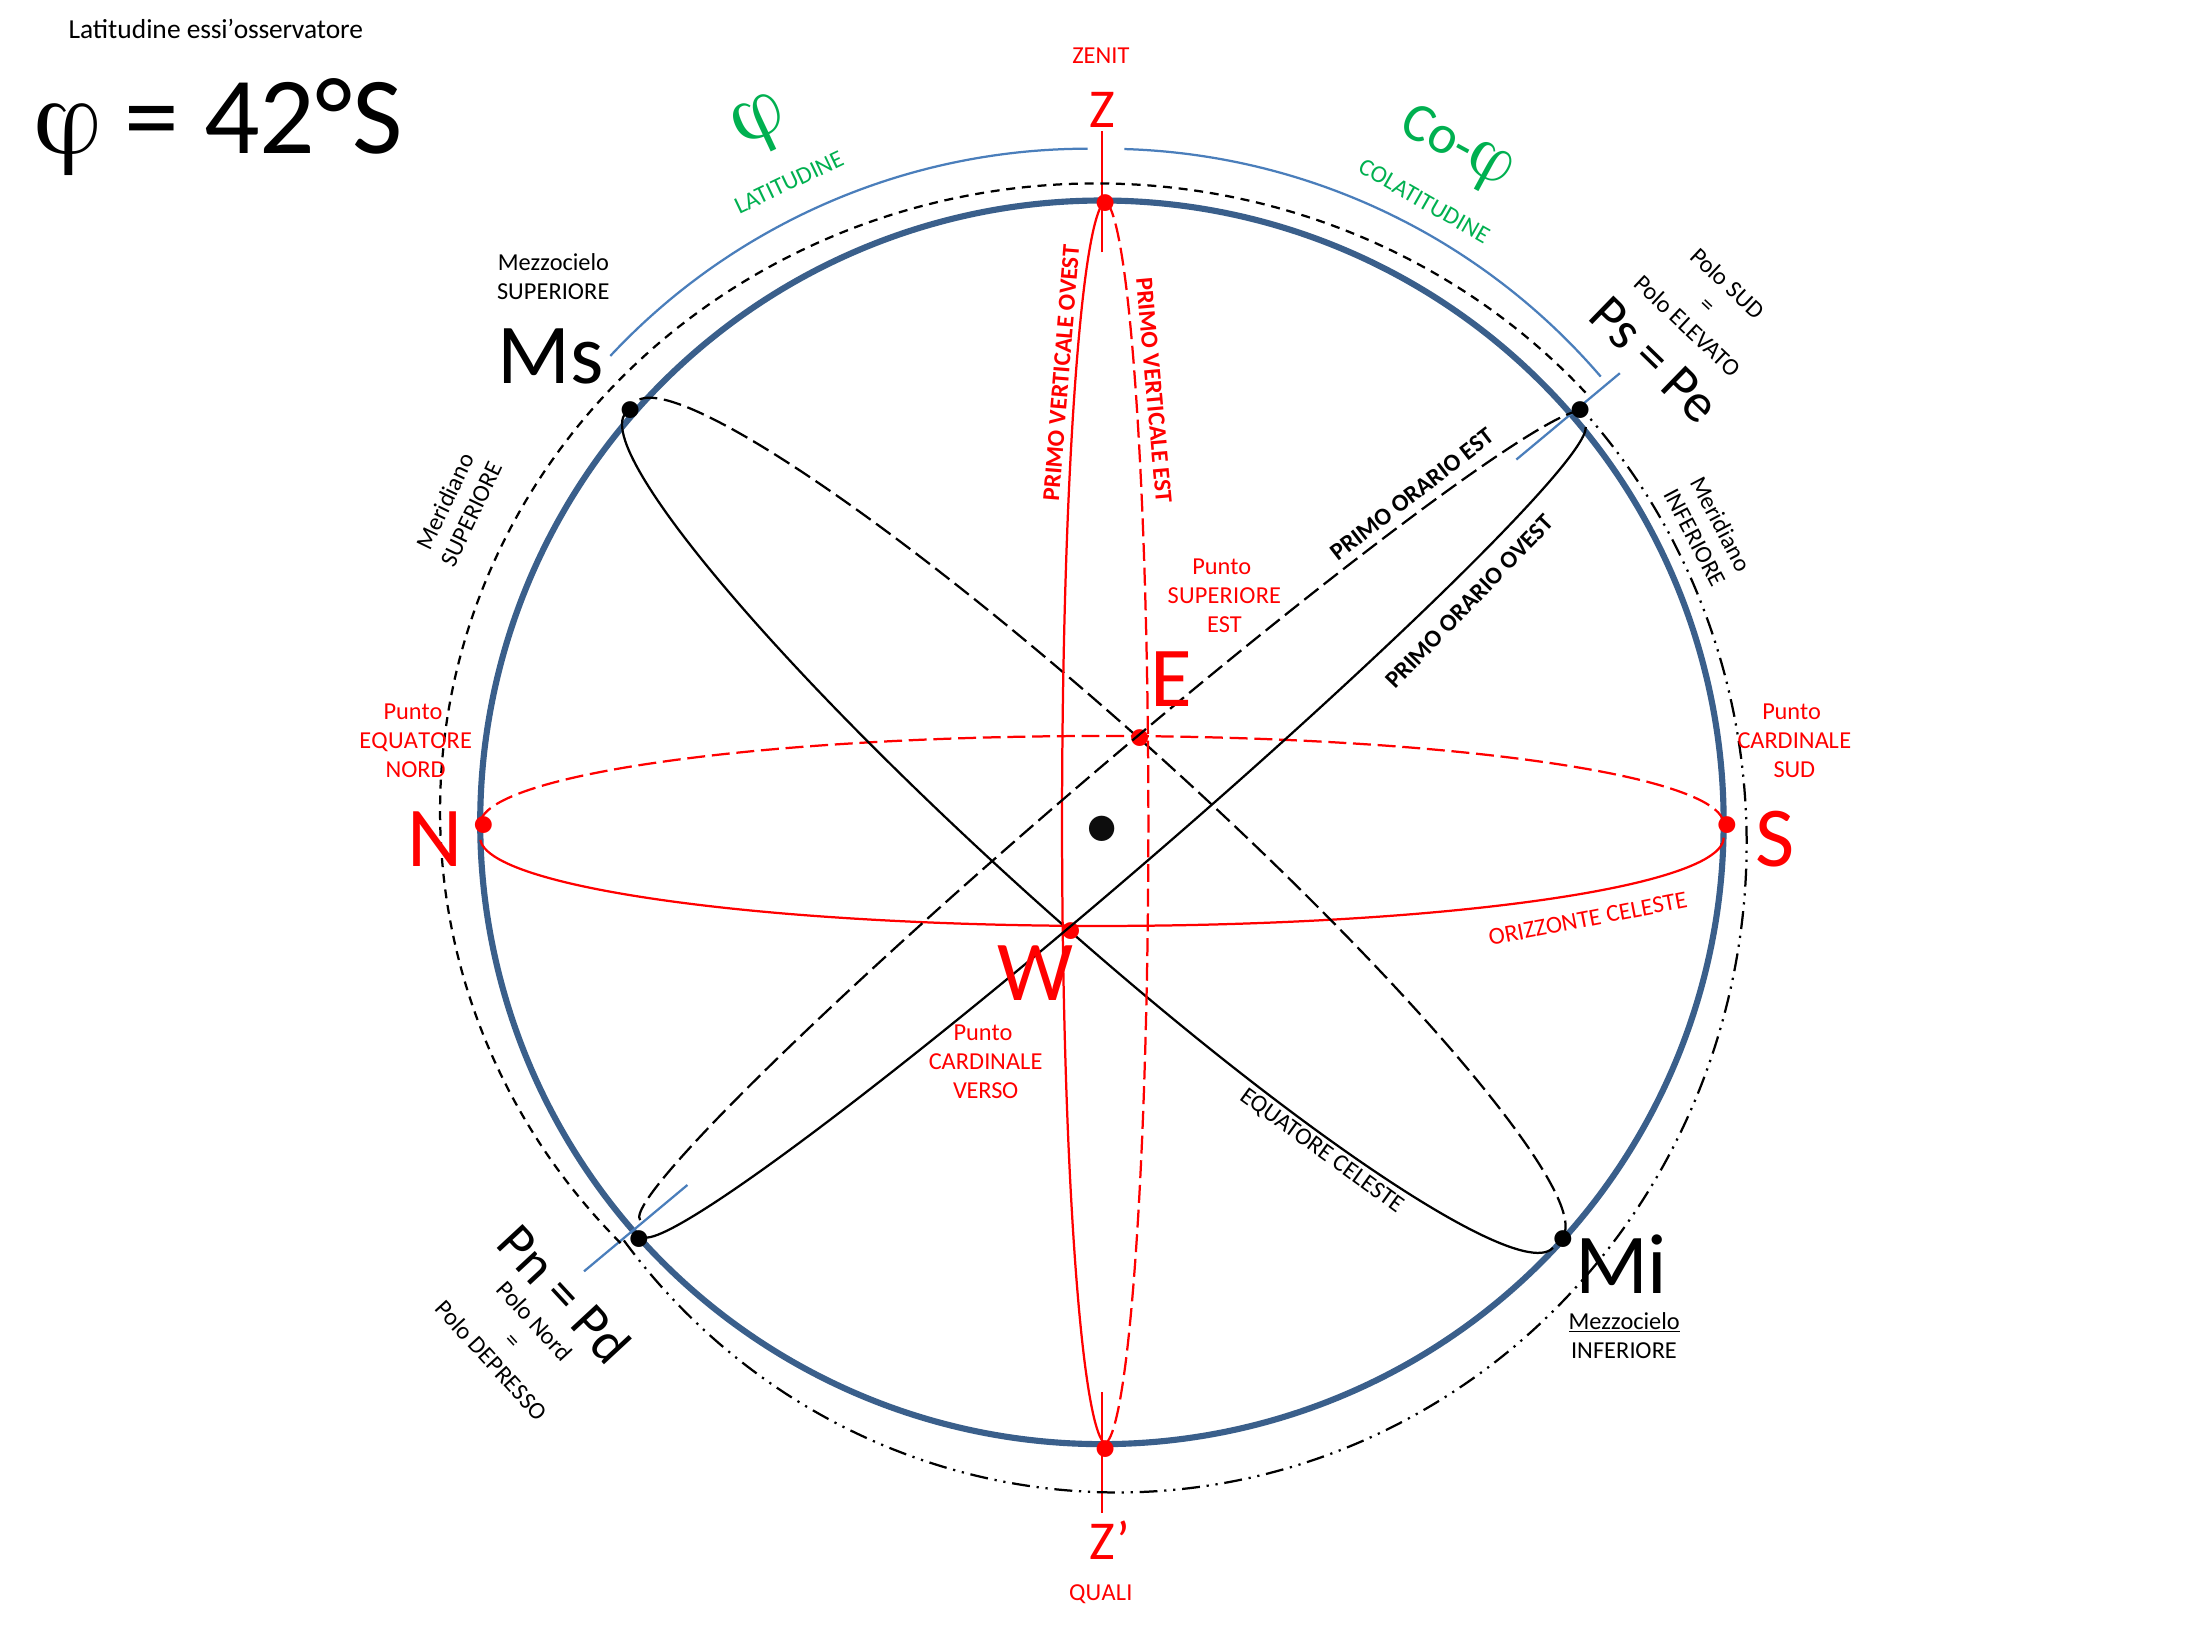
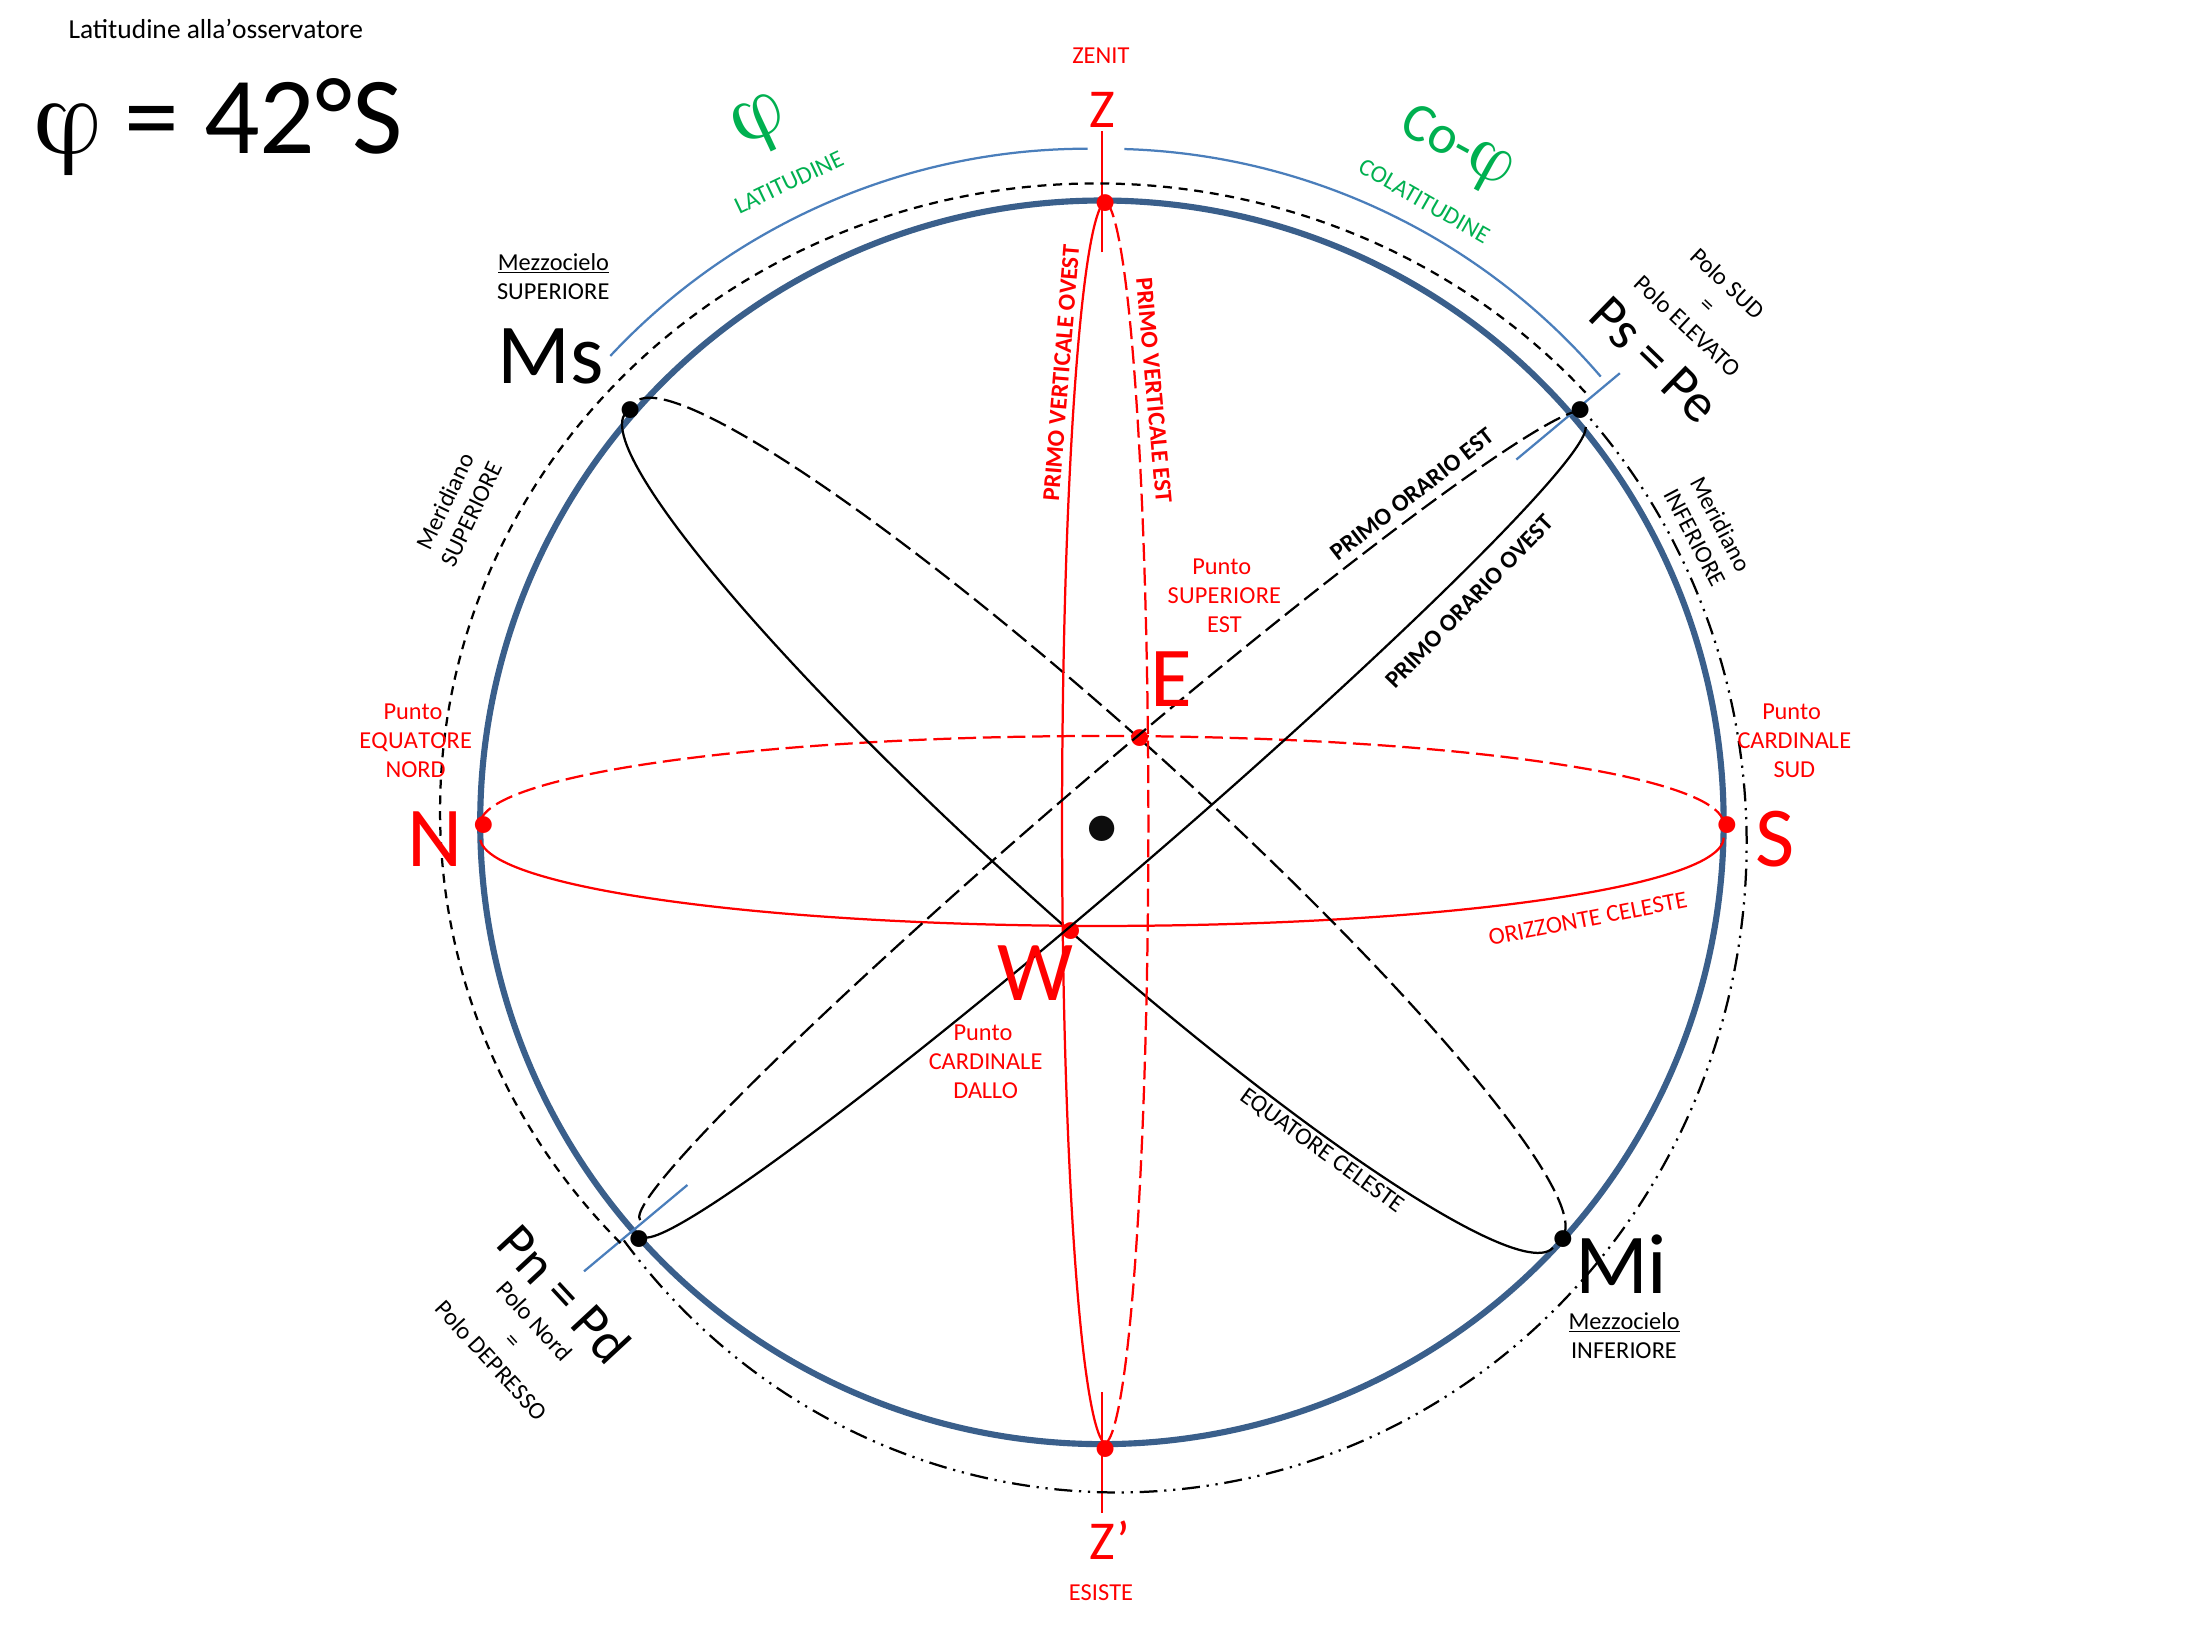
essi’osservatore: essi’osservatore -> alla’osservatore (275, 29)
Mezzocielo underline: none -> present (553, 262)
VERSO: VERSO -> DALLO (986, 1091)
QUALI: QUALI -> ESISTE (1101, 1592)
